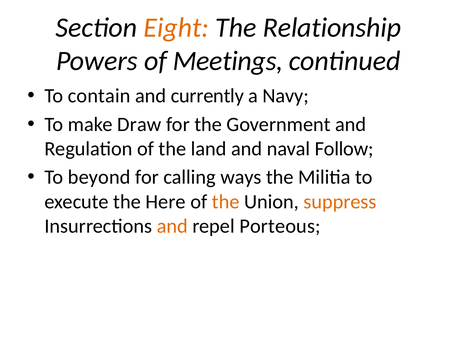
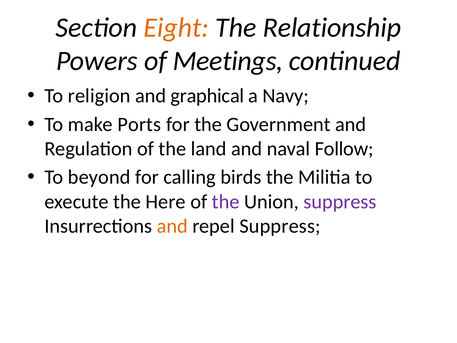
contain: contain -> religion (99, 96)
currently: currently -> graphical (207, 96)
Draw: Draw -> Ports (139, 124)
ways: ways -> birds (241, 177)
the colour: orange -> purple (226, 202)
suppress colour: orange -> purple (340, 202)
repel Porteous: Porteous -> Suppress (280, 226)
